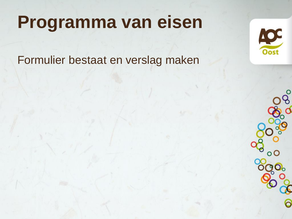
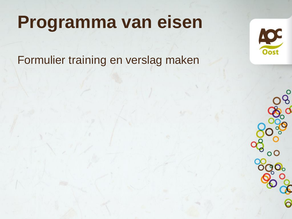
bestaat: bestaat -> training (88, 60)
